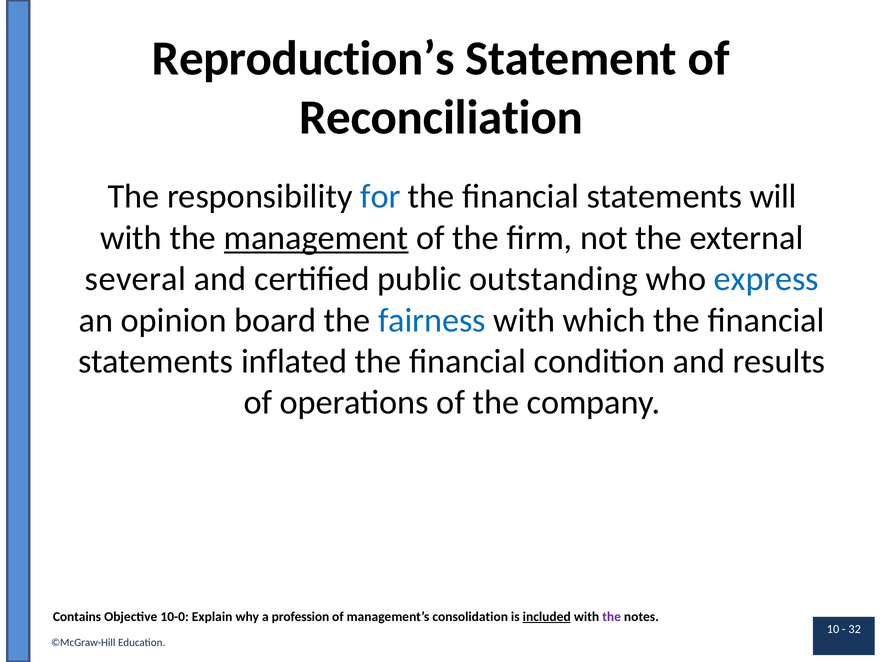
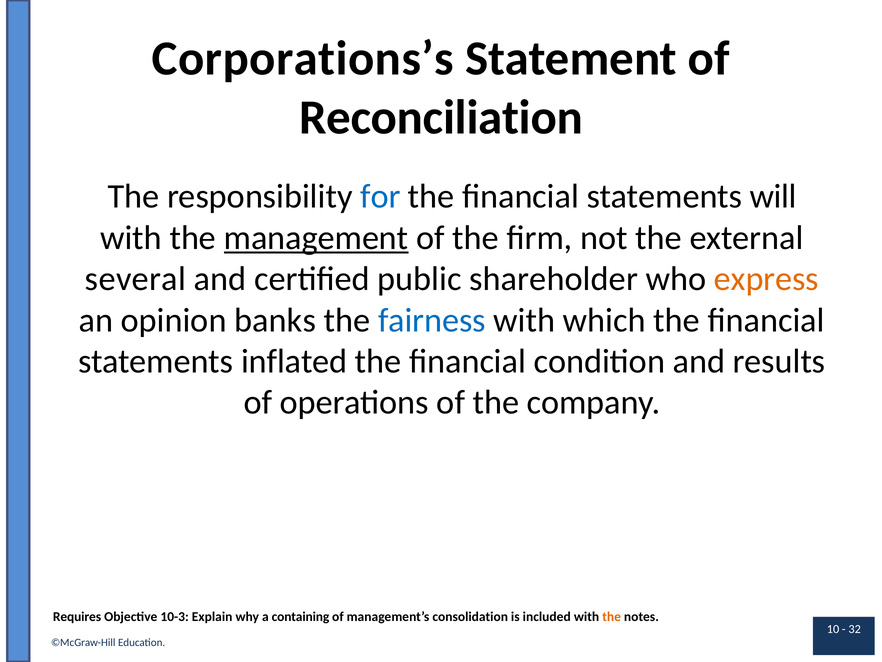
Reproduction’s: Reproduction’s -> Corporations’s (303, 59)
outstanding: outstanding -> shareholder (554, 279)
express colour: blue -> orange (766, 279)
board: board -> banks (275, 320)
Contains: Contains -> Requires (77, 616)
10-0: 10-0 -> 10-3 (175, 616)
profession: profession -> containing (300, 616)
included underline: present -> none (547, 616)
the colour: purple -> orange (612, 616)
